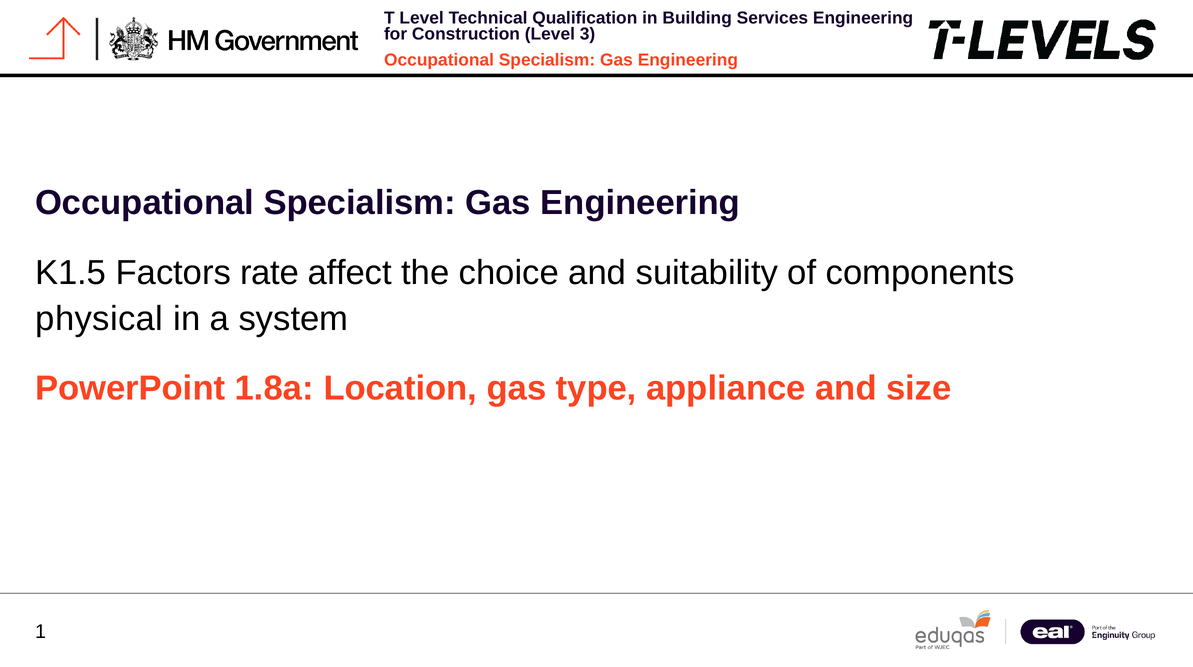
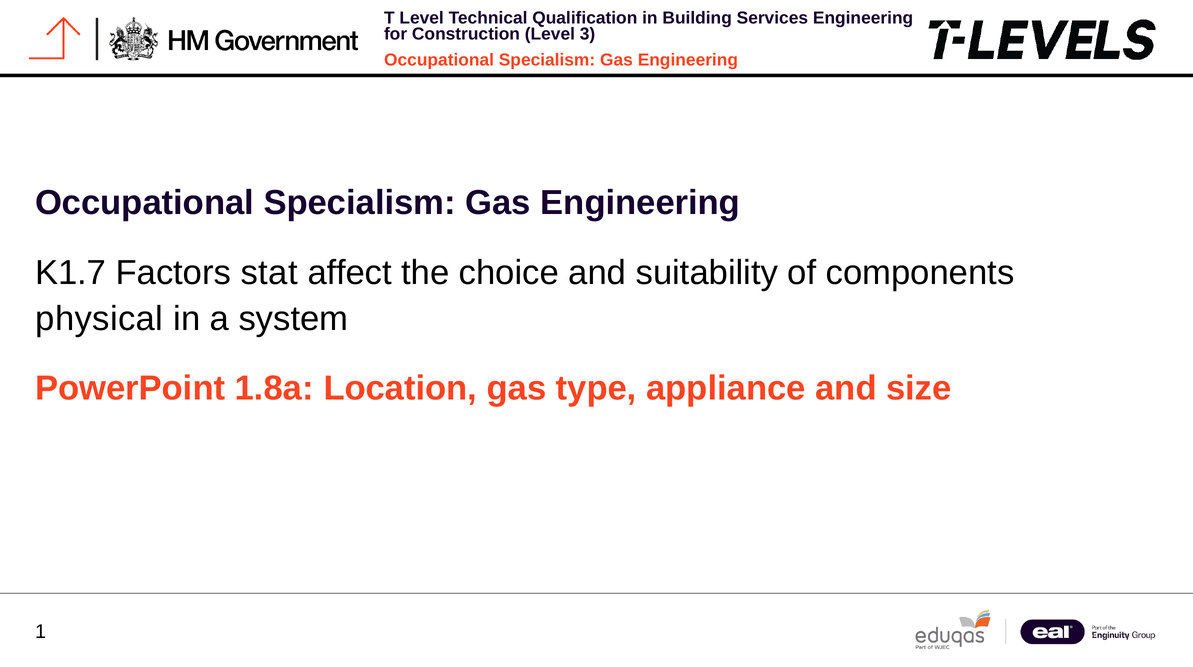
K1.5: K1.5 -> K1.7 (71, 273)
rate: rate -> stat (269, 273)
